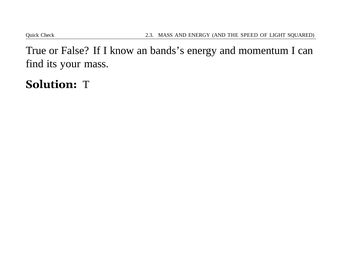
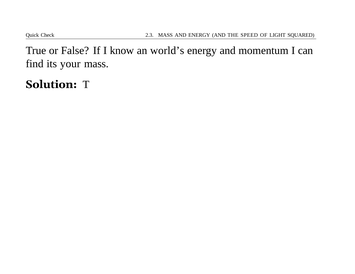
bands’s: bands’s -> world’s (167, 50)
